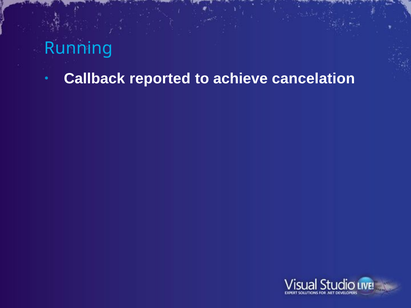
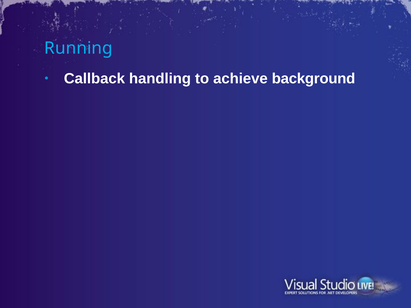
reported: reported -> handling (160, 79)
cancelation: cancelation -> background (314, 79)
